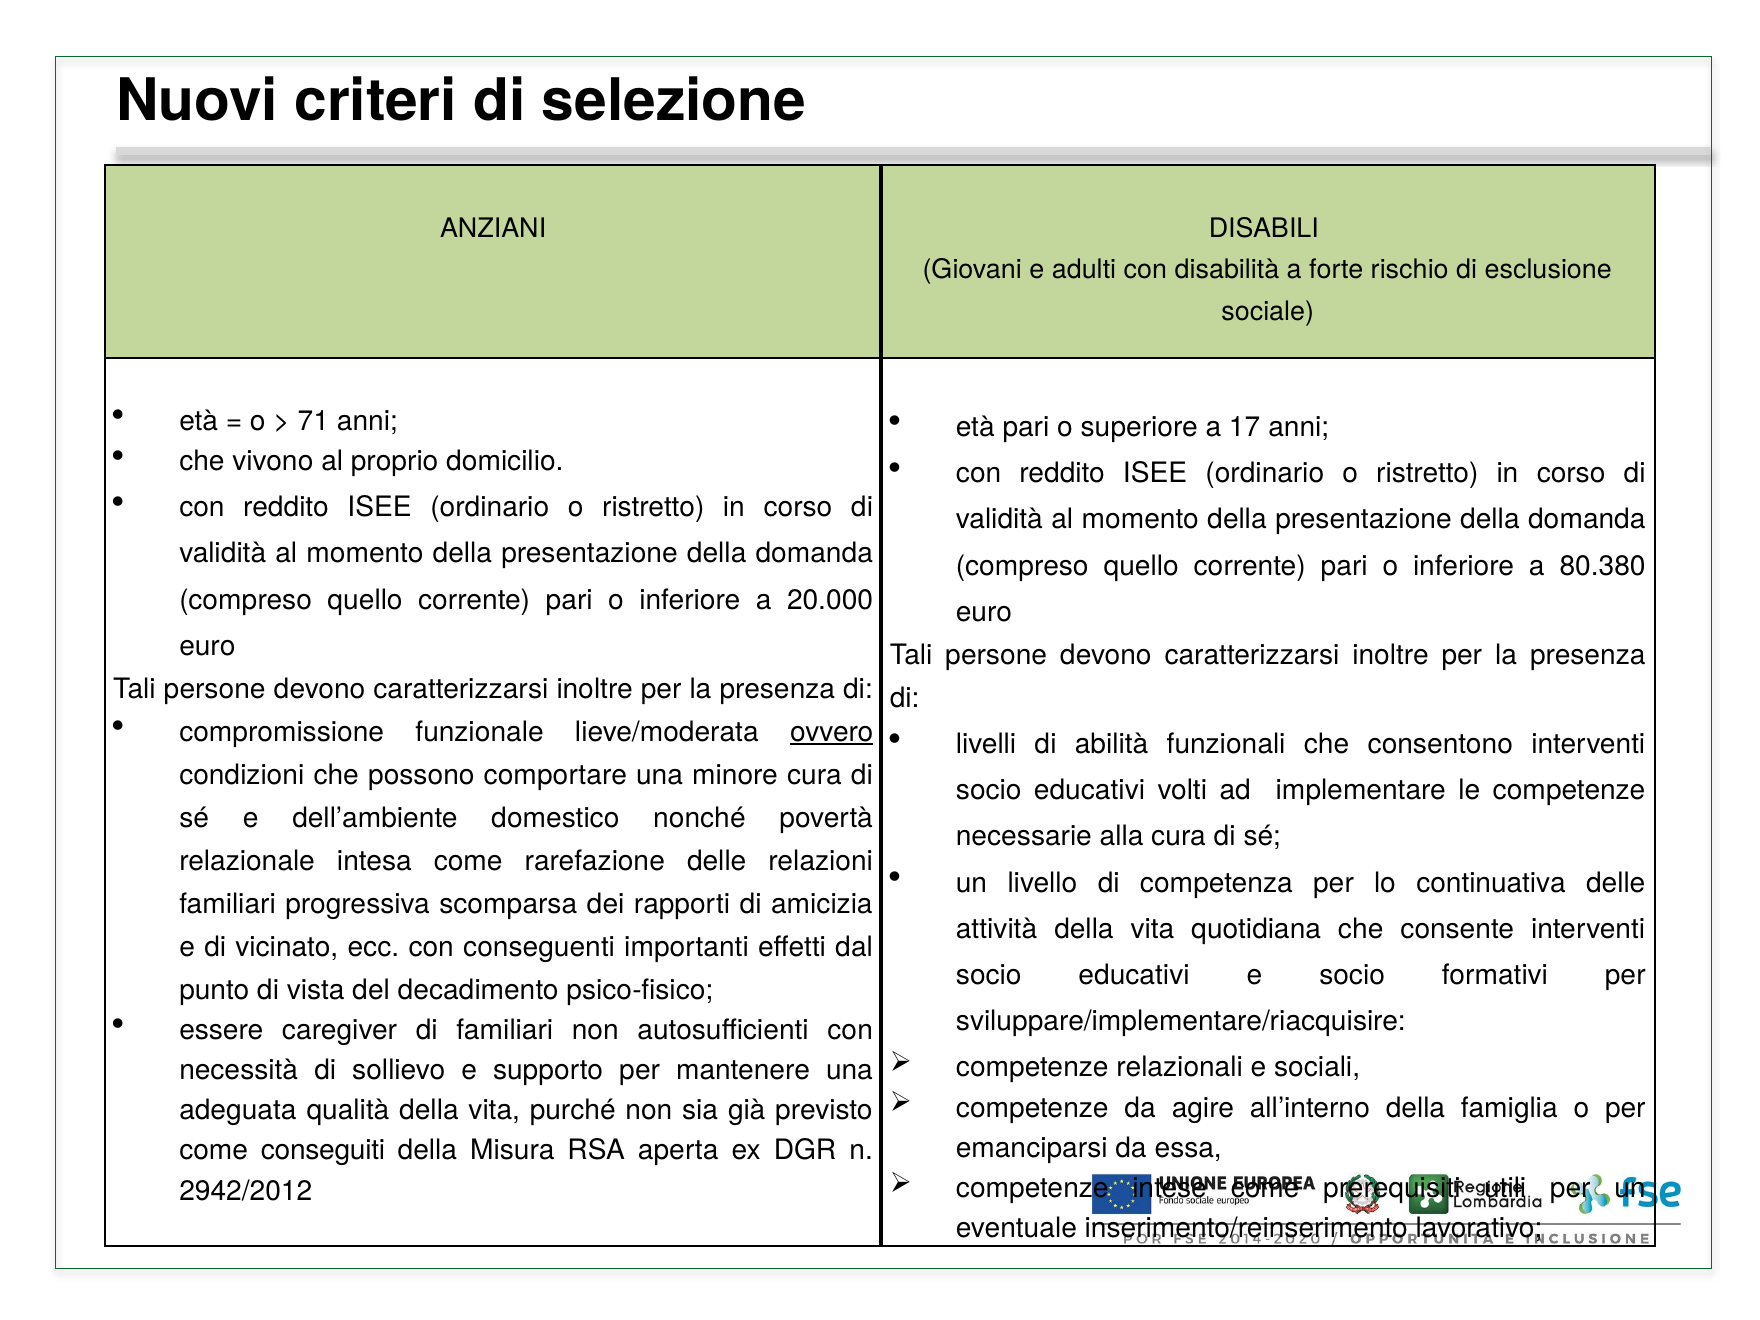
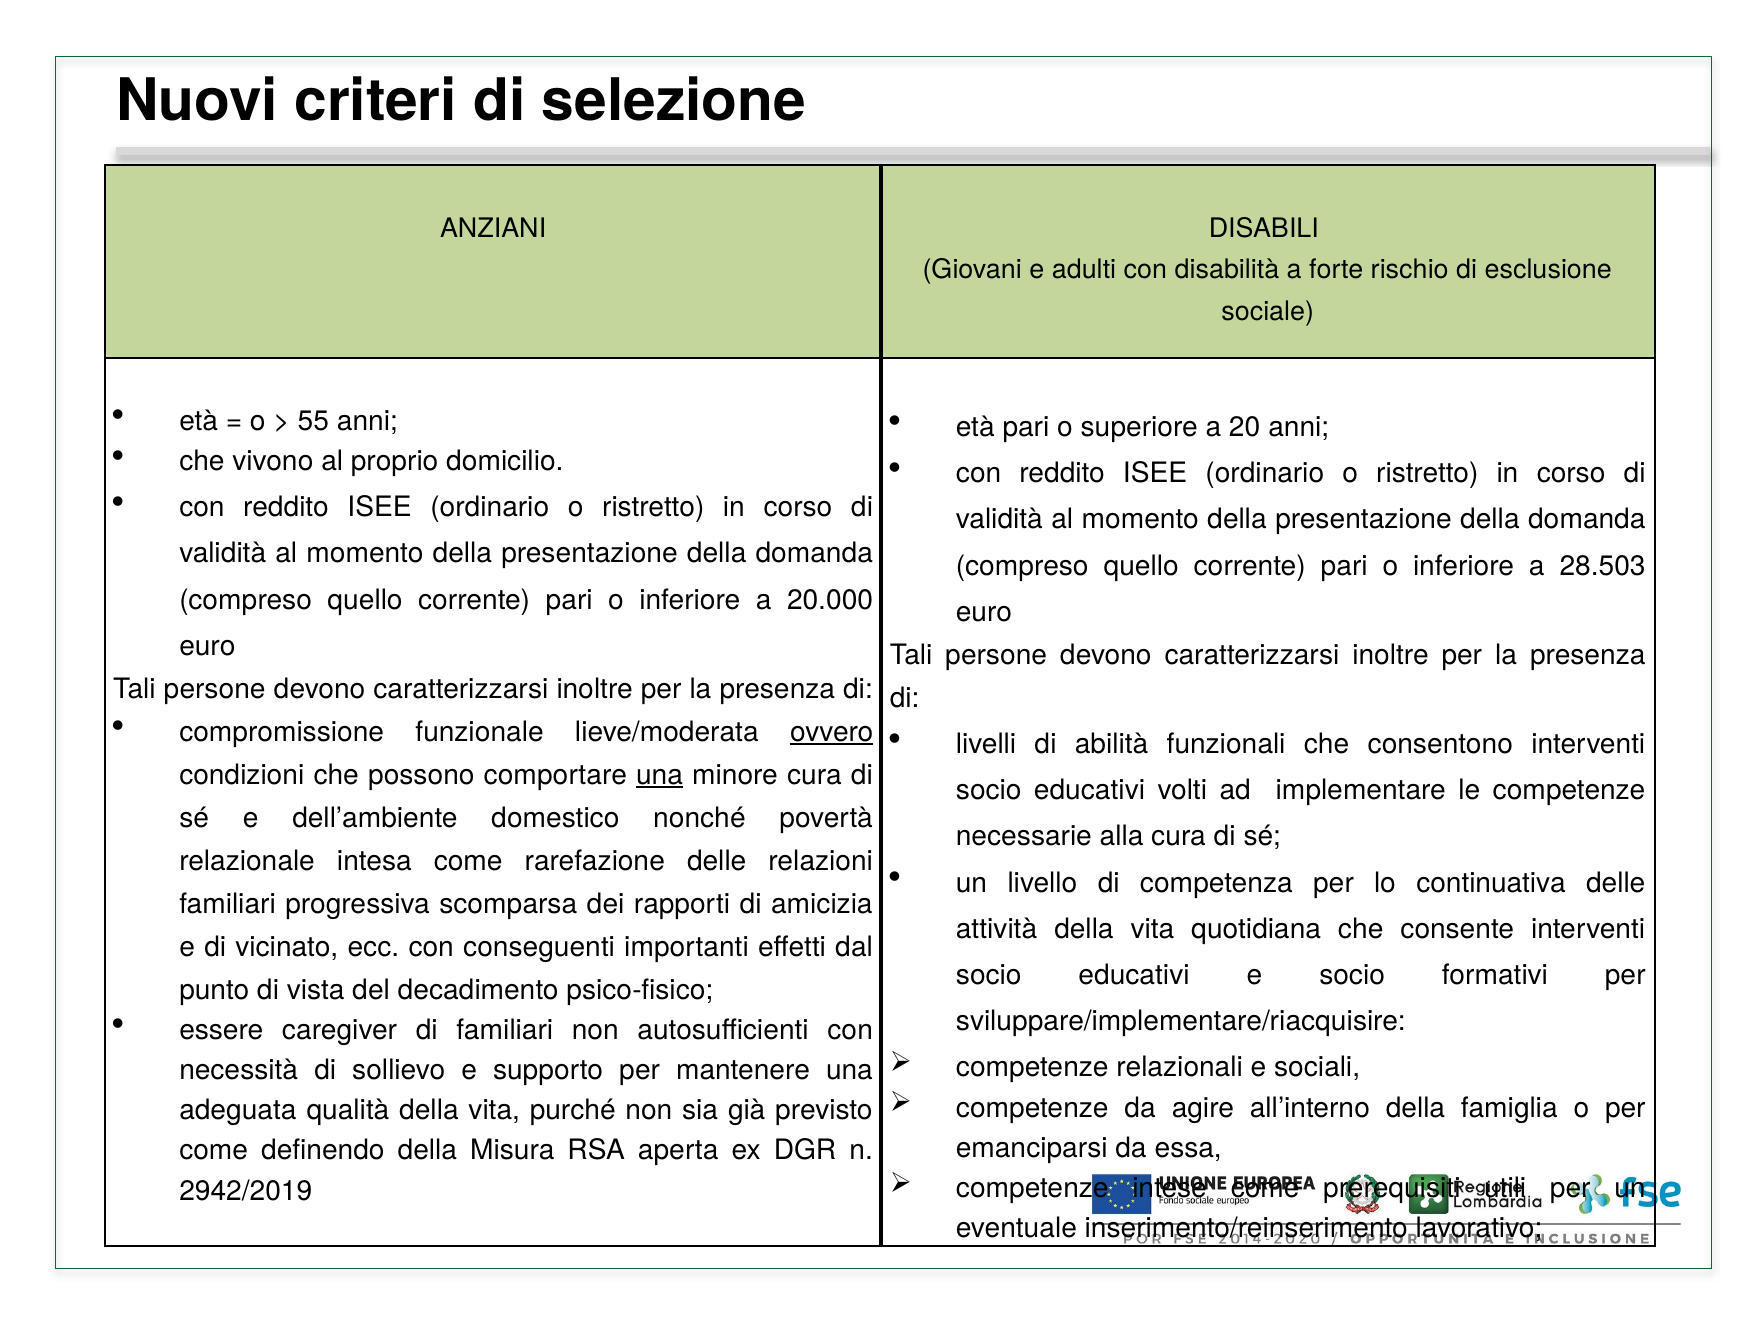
71: 71 -> 55 (313, 421)
17: 17 -> 20 (1245, 427)
80.380: 80.380 -> 28.503 (1603, 566)
una underline: none -> present (660, 775)
conseguiti: conseguiti -> definendo (323, 1151)
2942/2012: 2942/2012 -> 2942/2019 (246, 1191)
